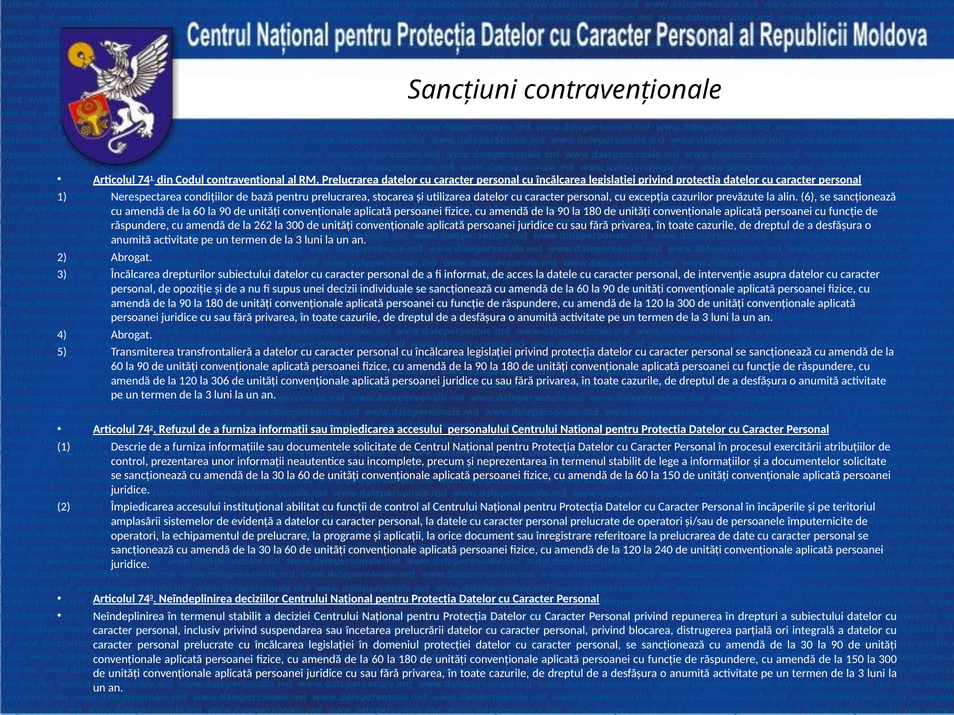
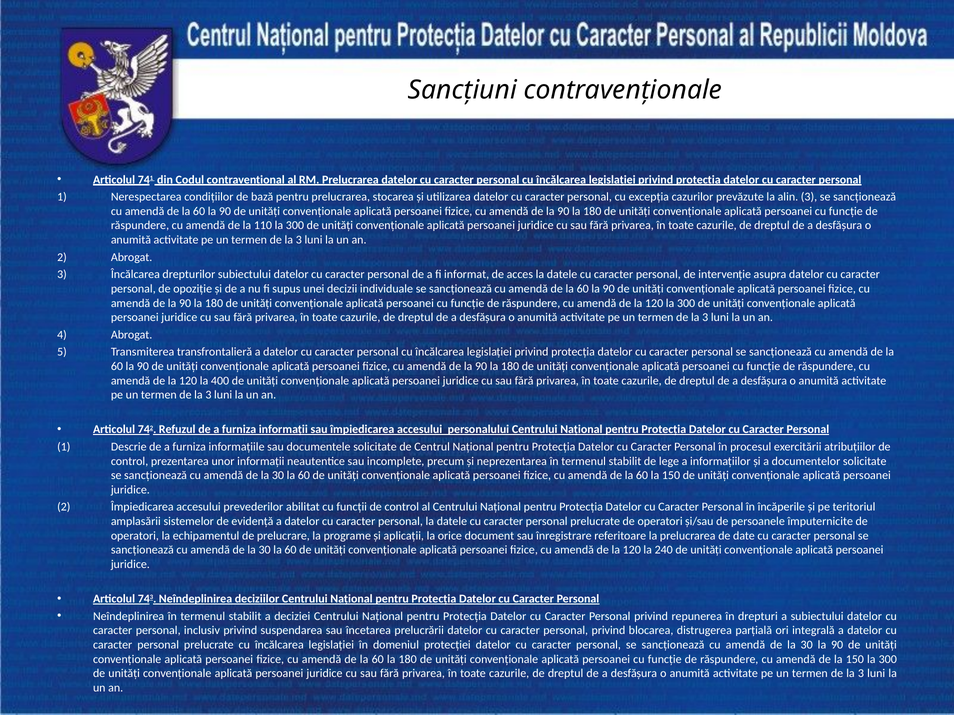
alin 6: 6 -> 3 (809, 197)
262: 262 -> 110 (263, 226)
306: 306 -> 400 (220, 381)
instituţional: instituţional -> prevederilor (253, 507)
